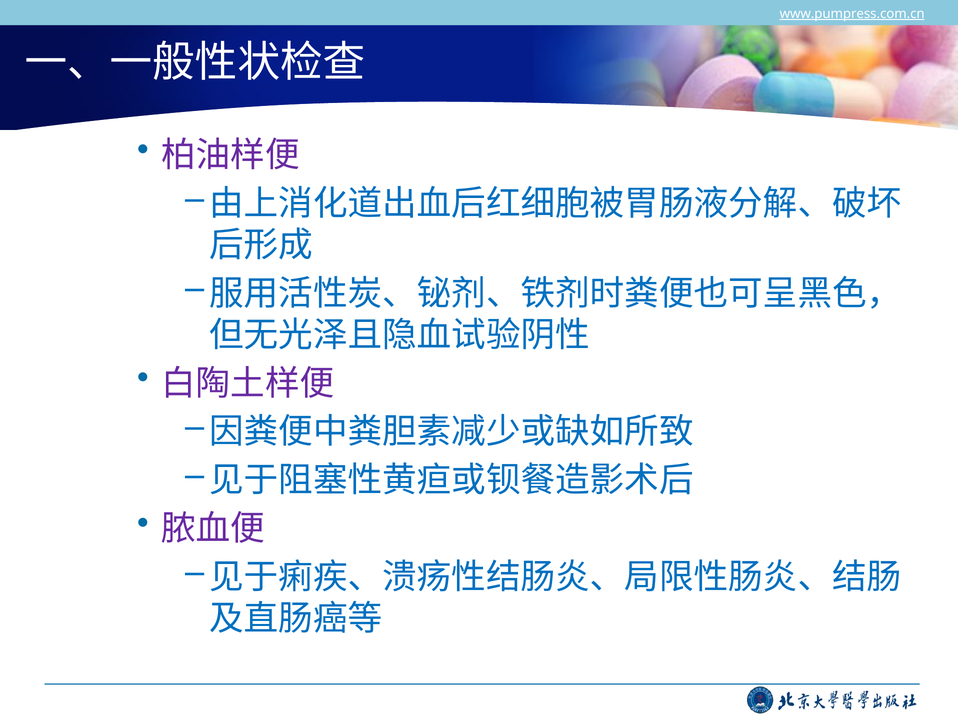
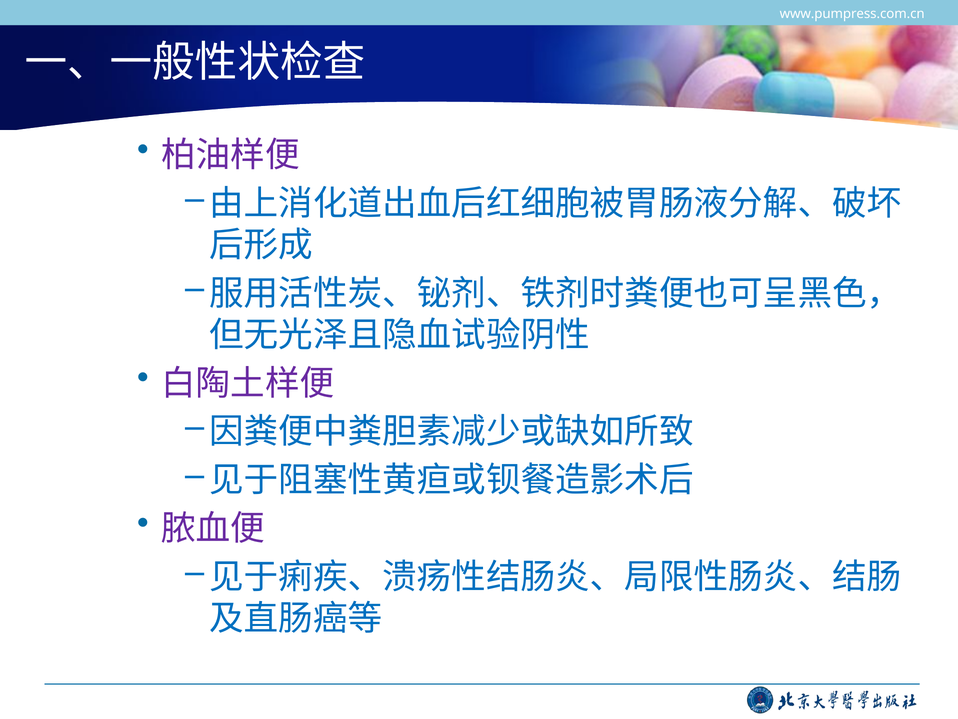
www.pumpress.com.cn underline: present -> none (852, 14)
